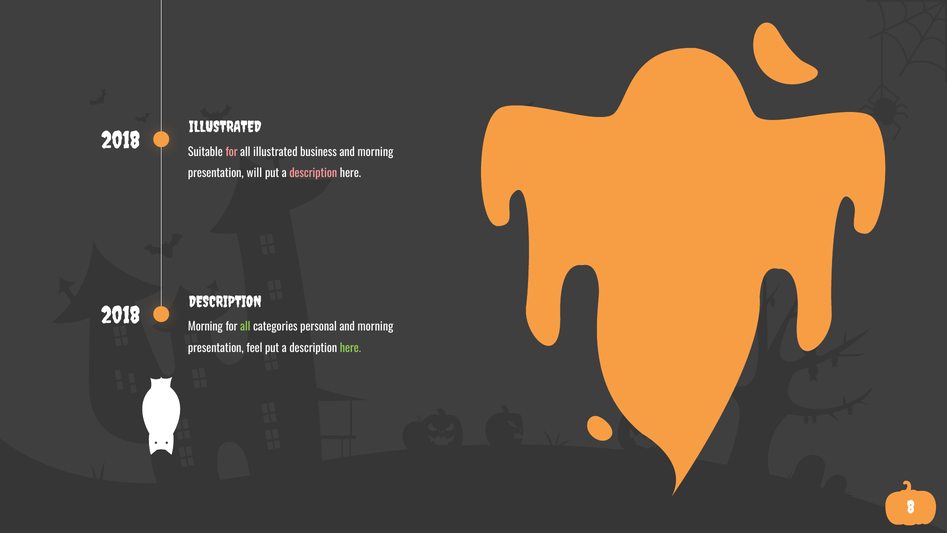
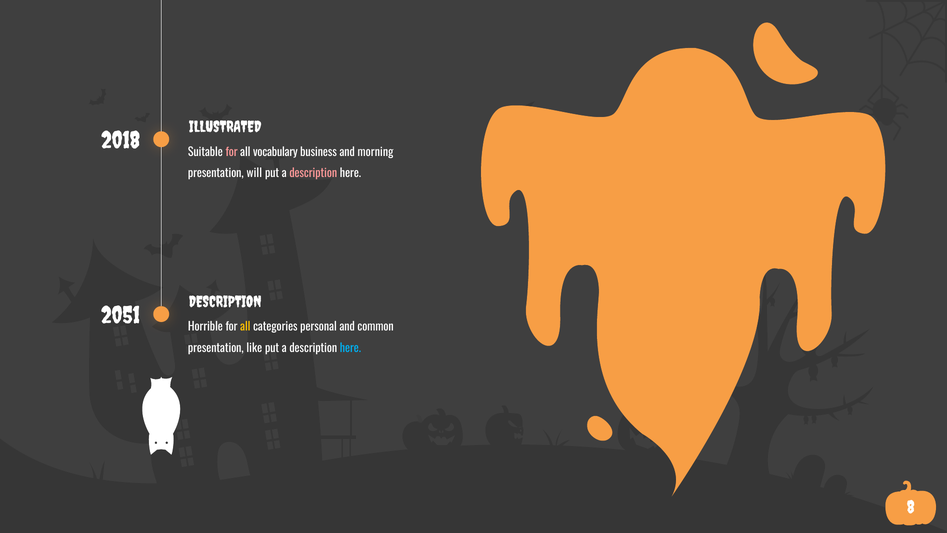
all illustrated: illustrated -> vocabulary (275, 152)
2018: 2018 -> 2051 (121, 315)
Morning: Morning -> Horrible (205, 327)
all colour: light green -> yellow (245, 327)
morning: morning -> common (376, 327)
feel: feel -> like (254, 348)
here colour: light green -> light blue (350, 348)
